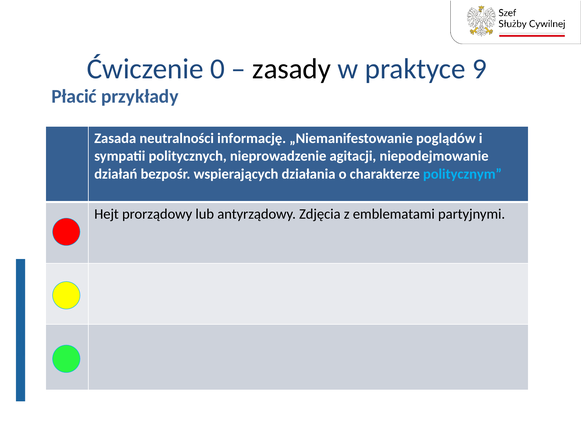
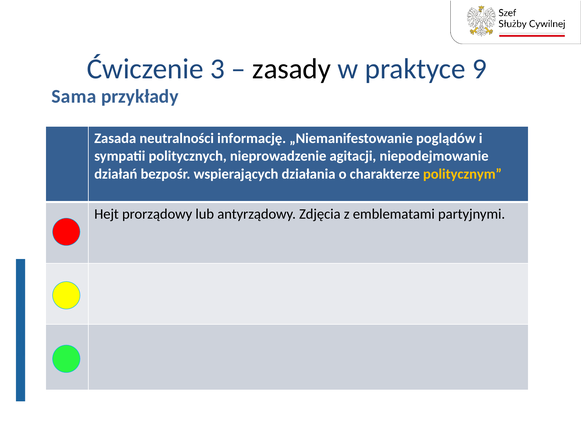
0: 0 -> 3 (217, 69)
Płacić: Płacić -> Sama (74, 96)
politycznym colour: light blue -> yellow (462, 174)
